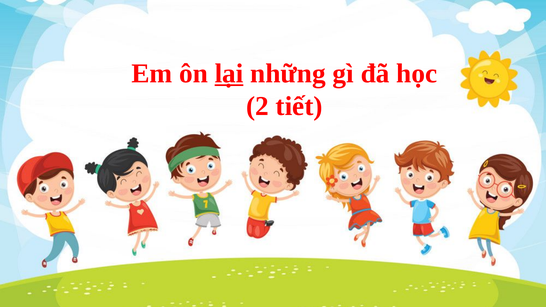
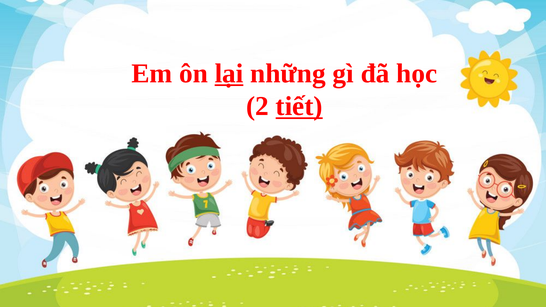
tiết underline: none -> present (299, 106)
